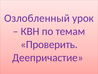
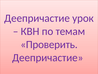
Озлобленный: Озлобленный -> Деепричастие (37, 18)
